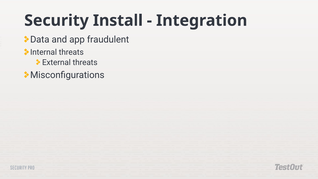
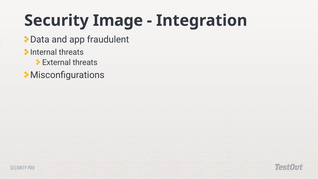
Install: Install -> Image (118, 21)
